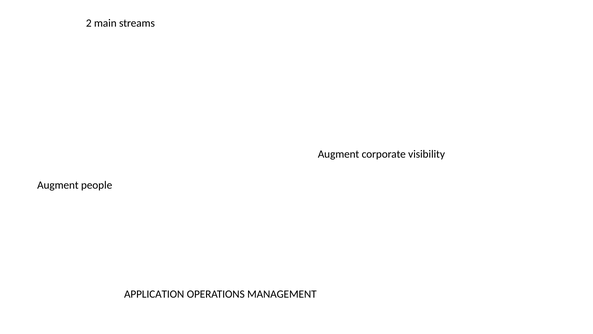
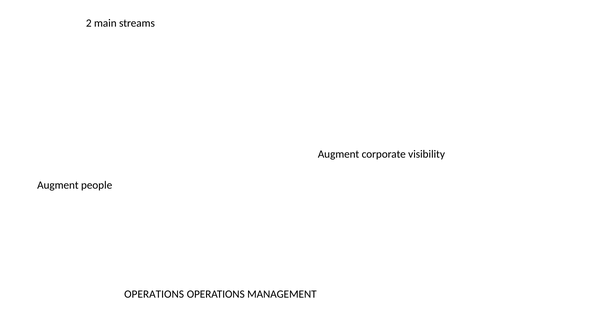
APPLICATION: APPLICATION -> OPERATIONS (154, 294)
